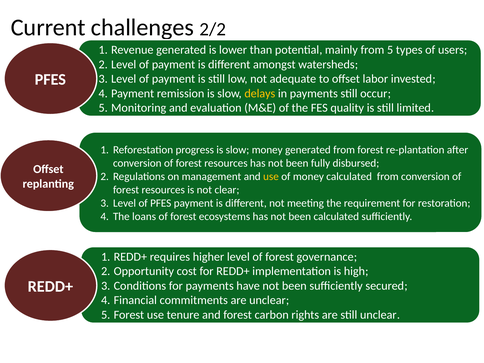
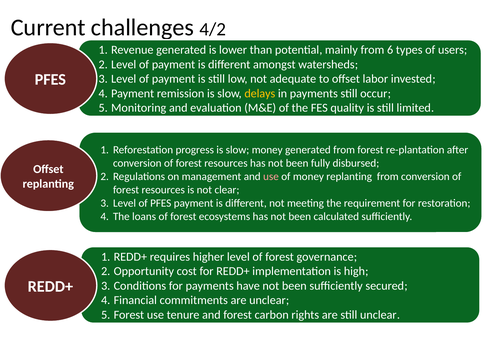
2/2: 2/2 -> 4/2 (213, 29)
from 5: 5 -> 6 (390, 50)
use colour: yellow -> pink (271, 176)
money calculated: calculated -> replanting (349, 176)
